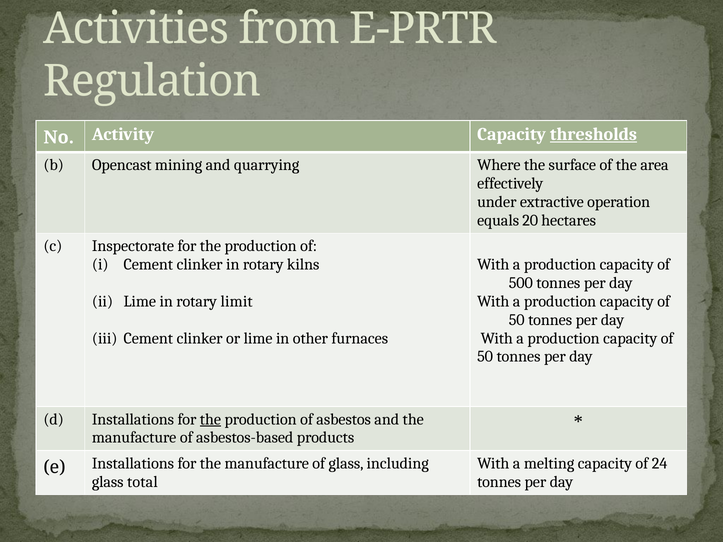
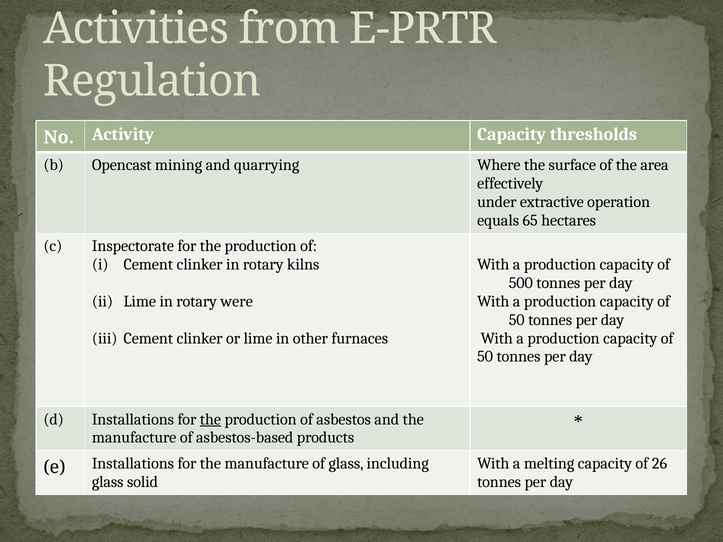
thresholds underline: present -> none (594, 134)
20: 20 -> 65 (530, 220)
limit: limit -> were (237, 301)
24: 24 -> 26 (660, 464)
total: total -> solid (143, 482)
